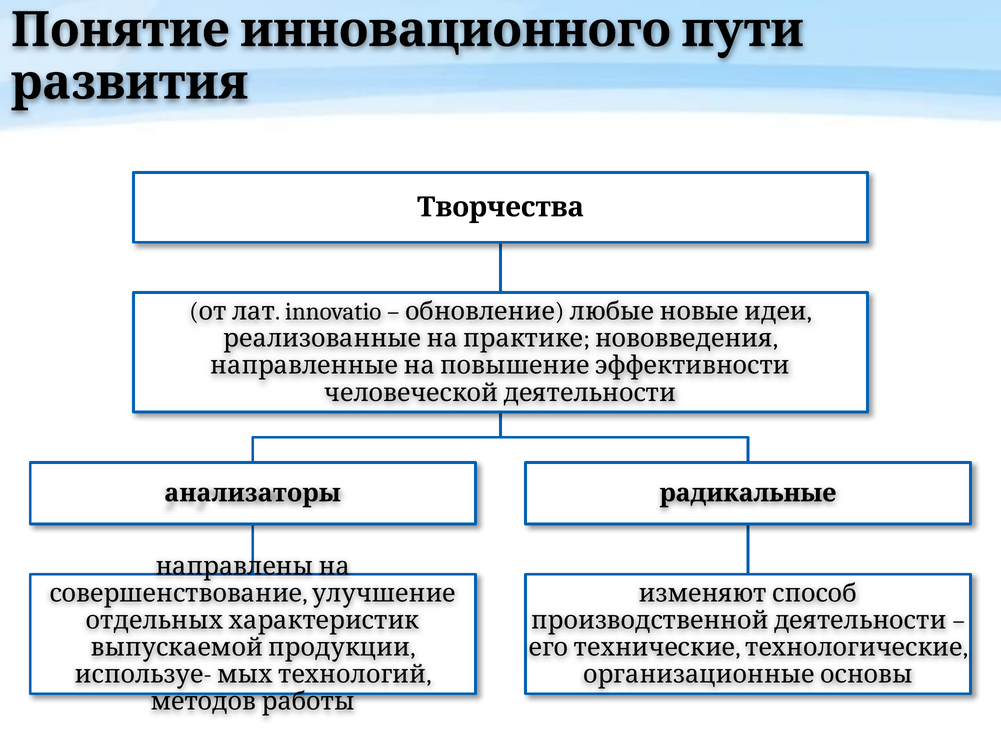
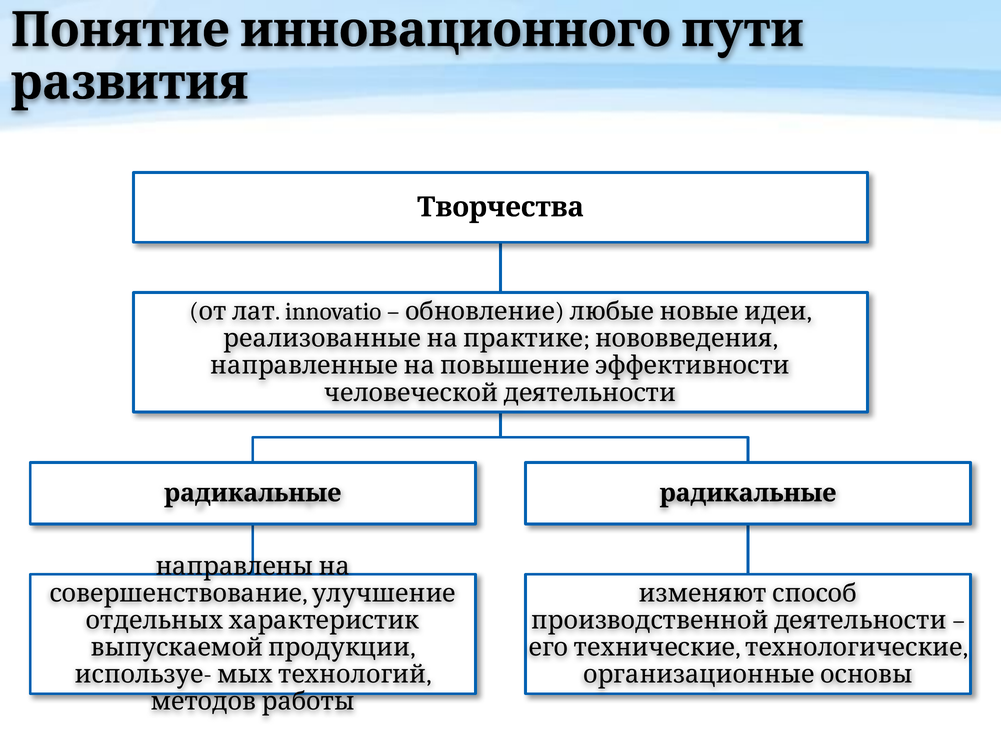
анализаторы: анализаторы -> радикальные (253, 493)
